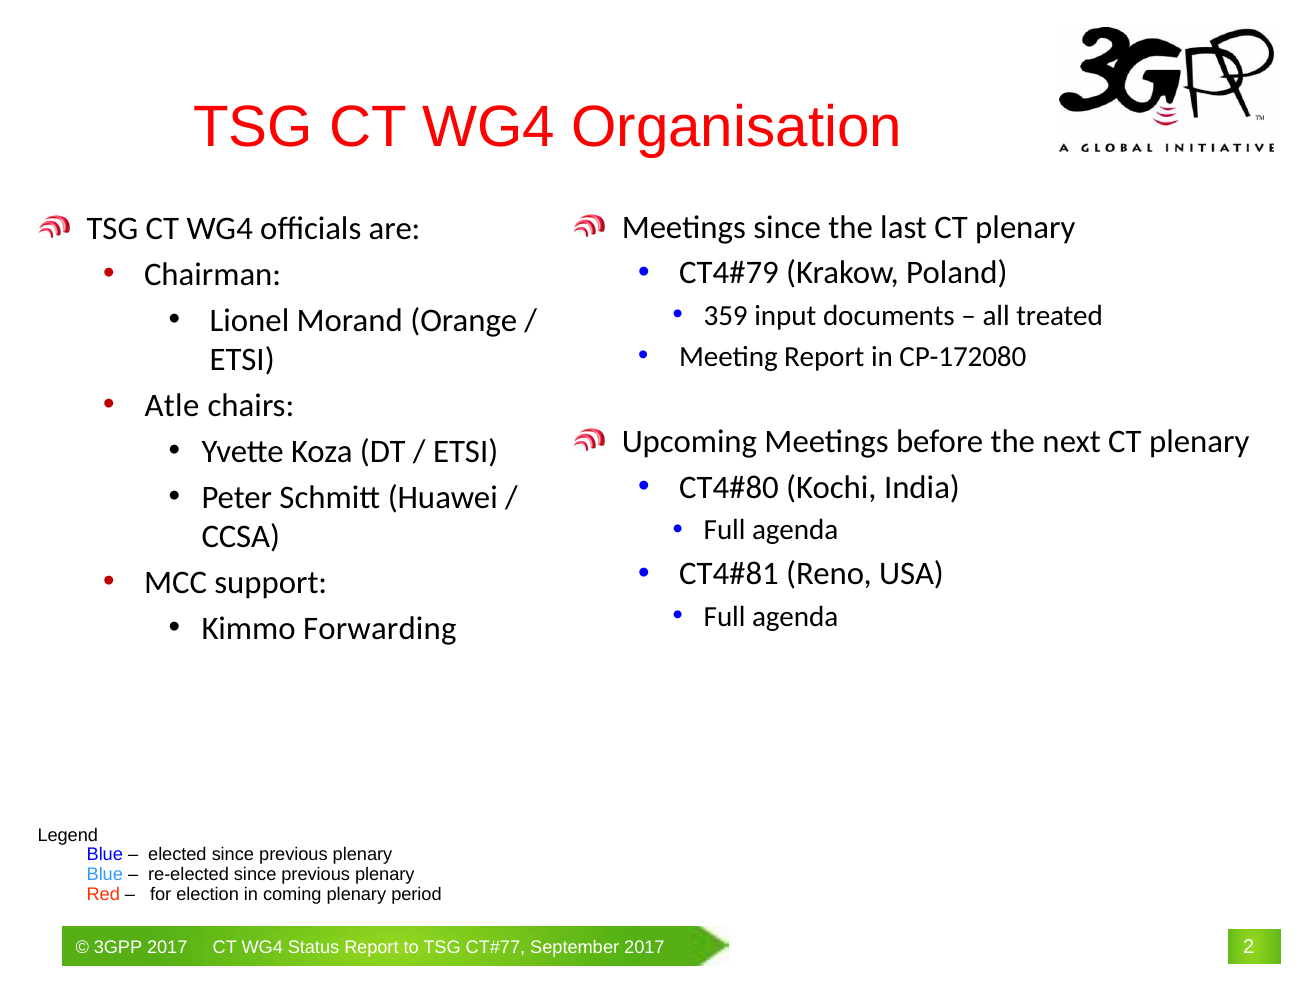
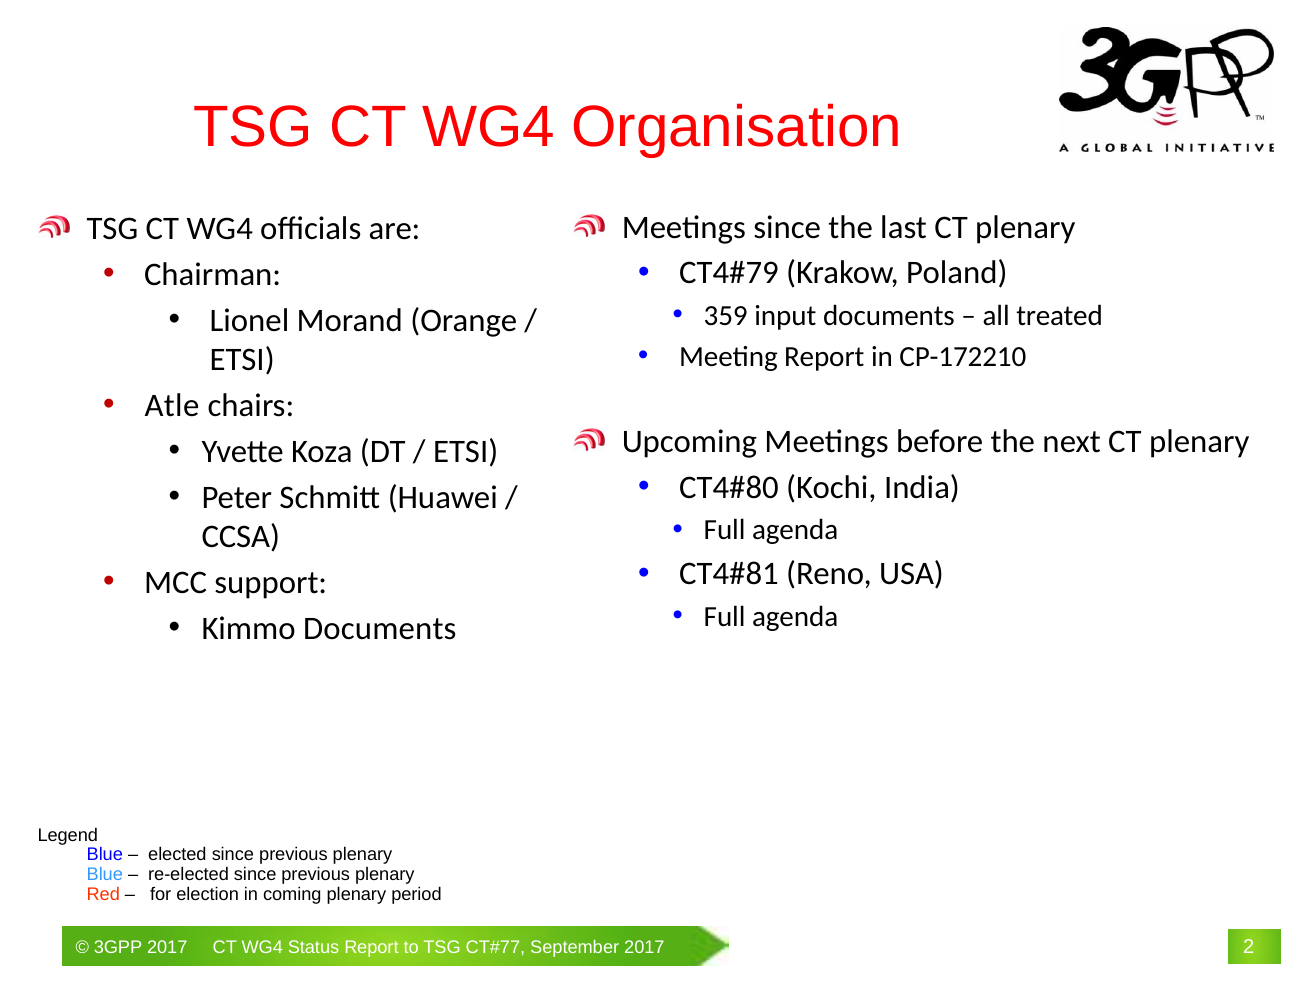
CP-172080: CP-172080 -> CP-172210 (963, 357)
Kimmo Forwarding: Forwarding -> Documents (380, 629)
